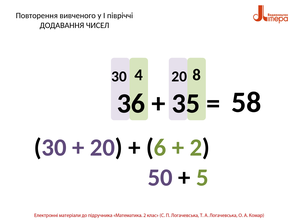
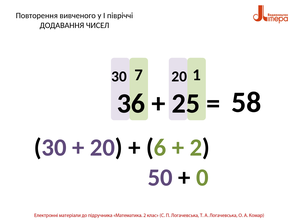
4: 4 -> 7 (139, 75)
8: 8 -> 1 (197, 75)
35: 35 -> 25 (186, 103)
5: 5 -> 0 (202, 178)
